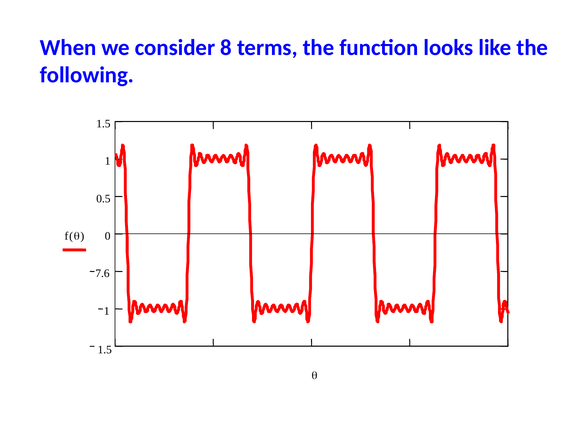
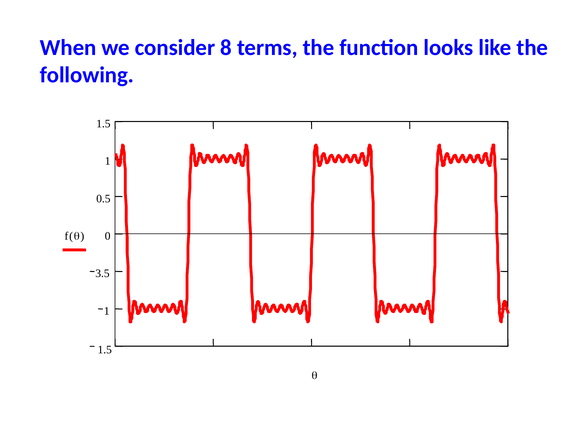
7.6: 7.6 -> 3.5 (103, 273)
